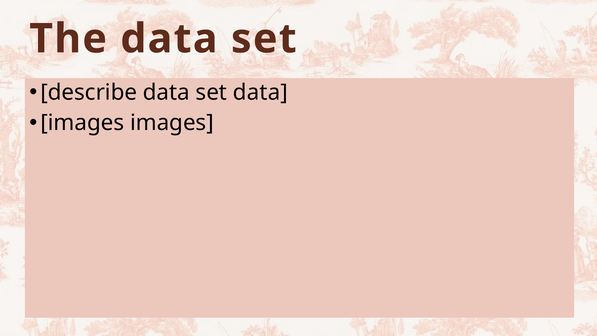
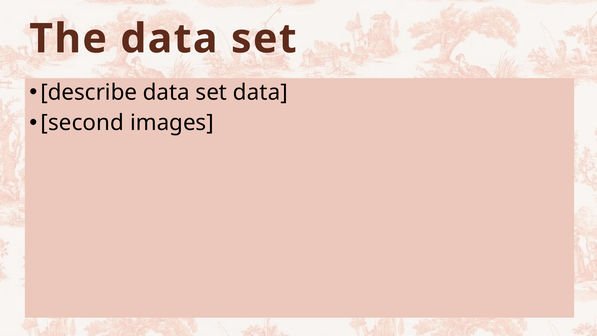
images: images -> second (82, 123)
